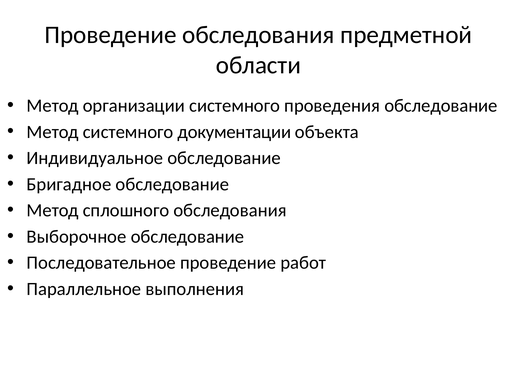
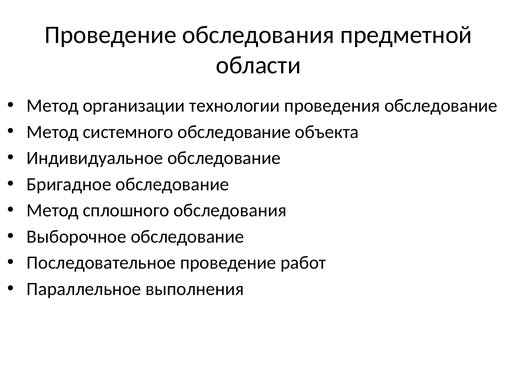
организации системного: системного -> технологии (235, 106)
системного документации: документации -> обследование (234, 132)
